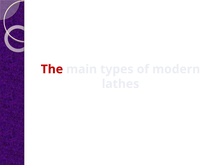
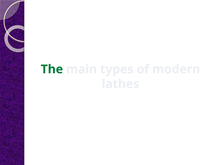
The colour: red -> green (52, 69)
